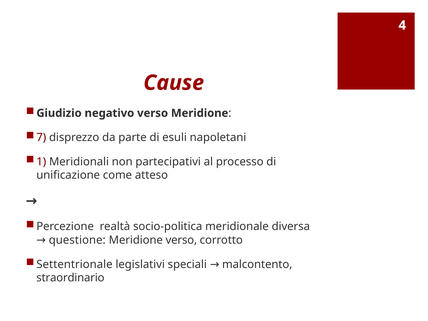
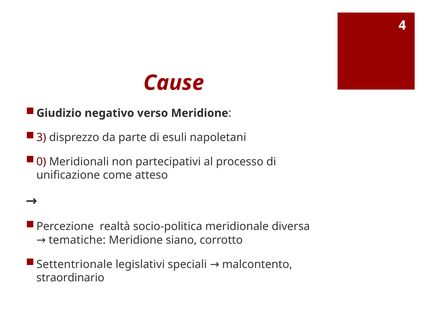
7: 7 -> 3 (41, 137)
1: 1 -> 0 (41, 162)
questione: questione -> tematiche (77, 240)
Meridione verso: verso -> siano (181, 240)
